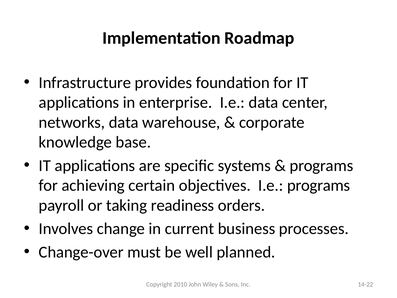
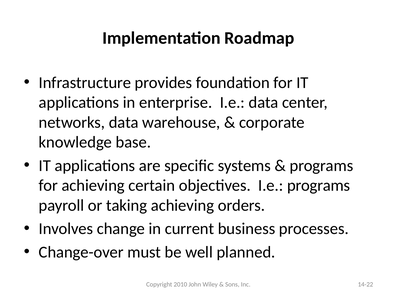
taking readiness: readiness -> achieving (182, 205)
